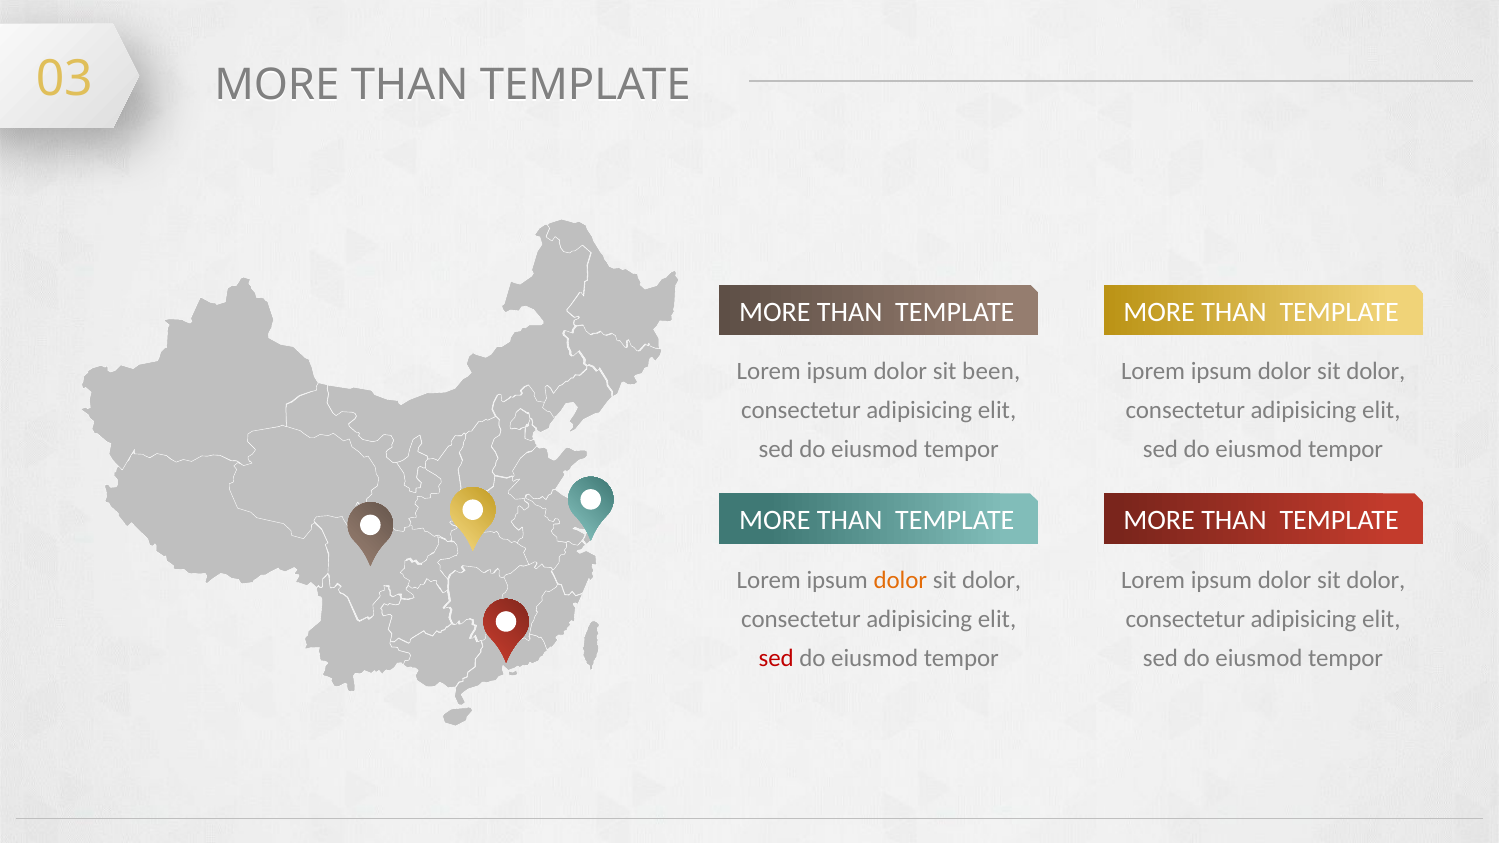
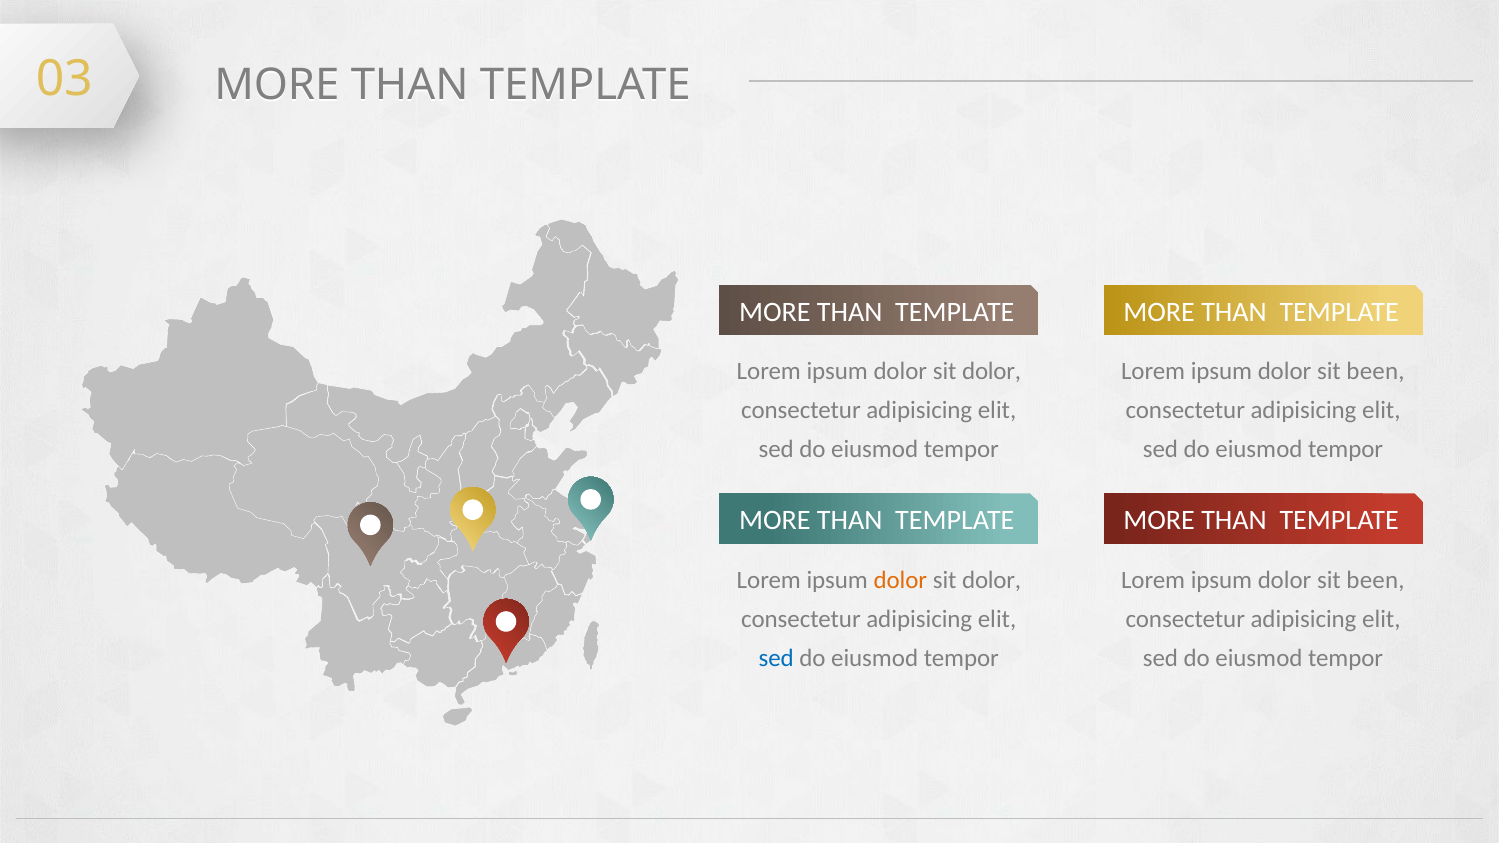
been: been -> dolor (992, 372)
dolor: dolor -> been (1376, 372)
dolor: dolor -> been (1376, 581)
sed colour: red -> blue (776, 658)
